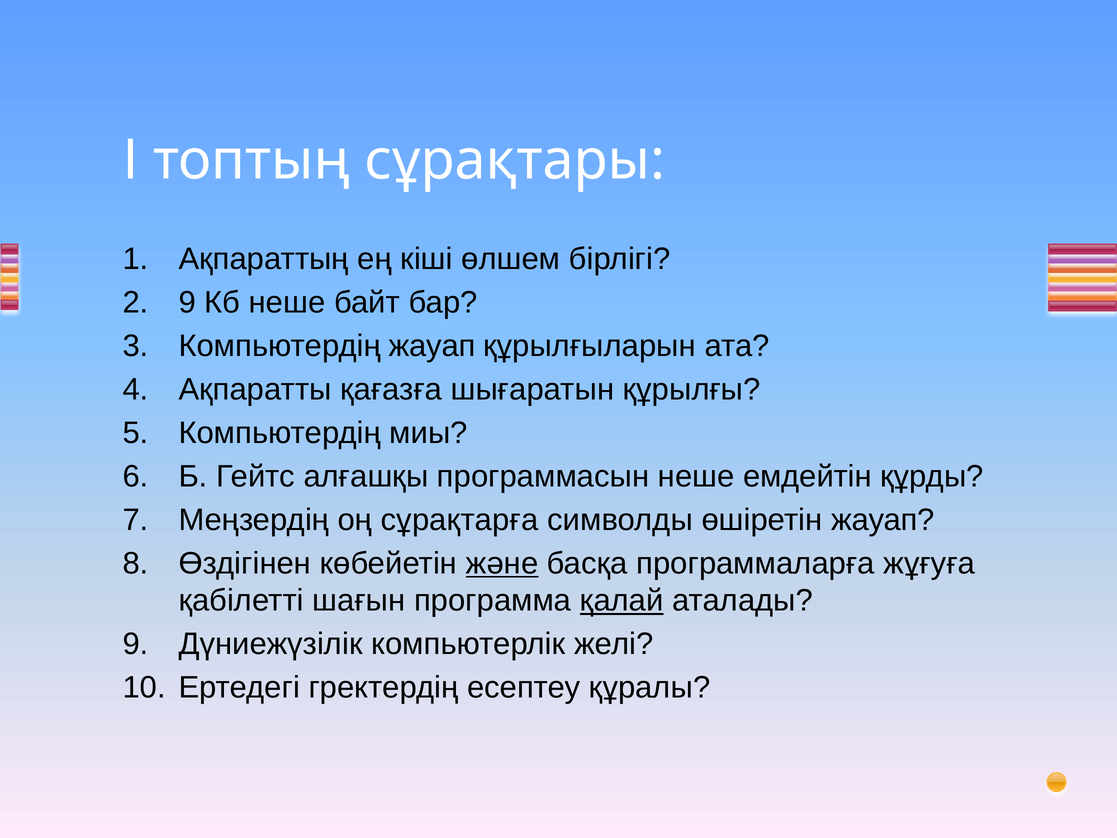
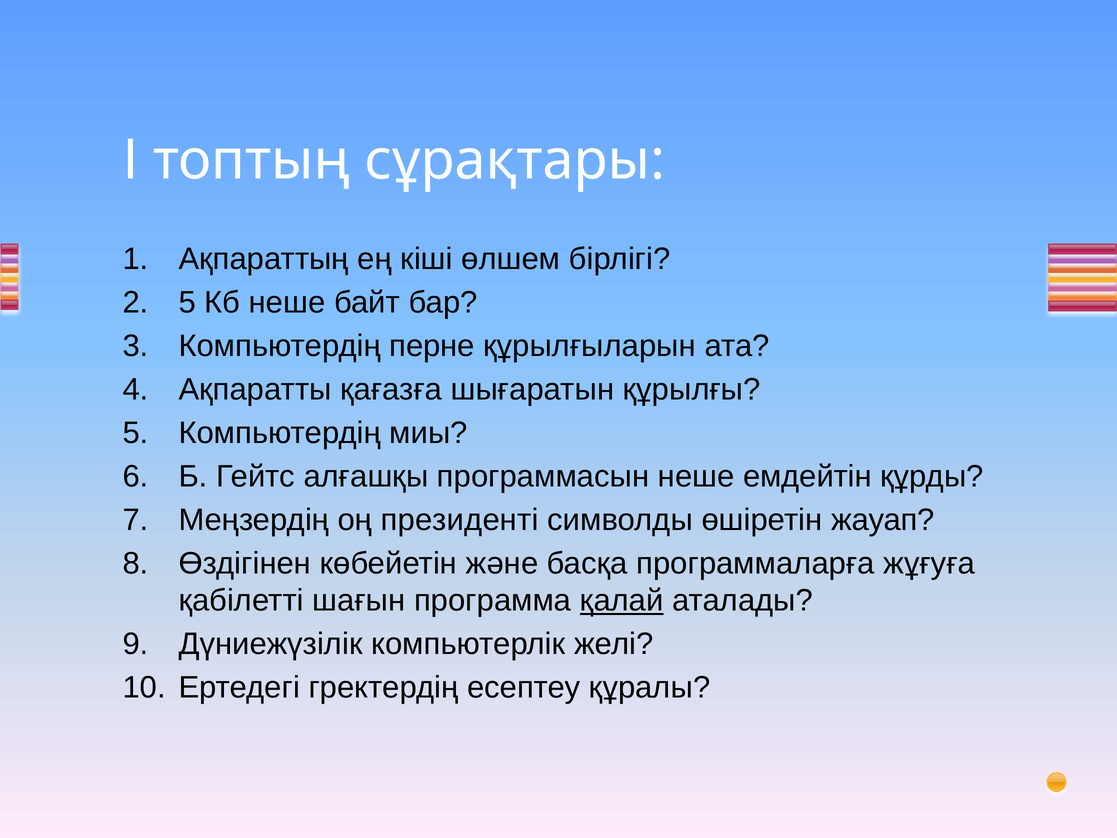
9: 9 -> 5 (187, 302)
Компьютердің жауап: жауап -> перне (432, 346)
сұрақтарға: сұрақтарға -> президенті (460, 520)
және underline: present -> none (502, 563)
